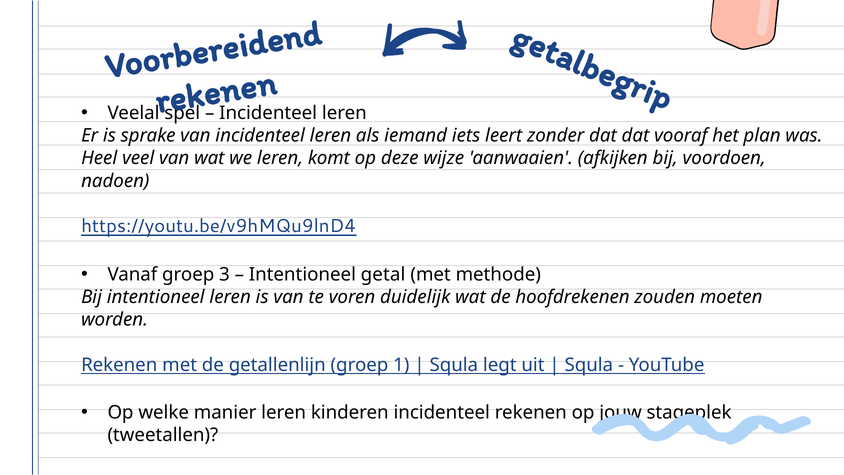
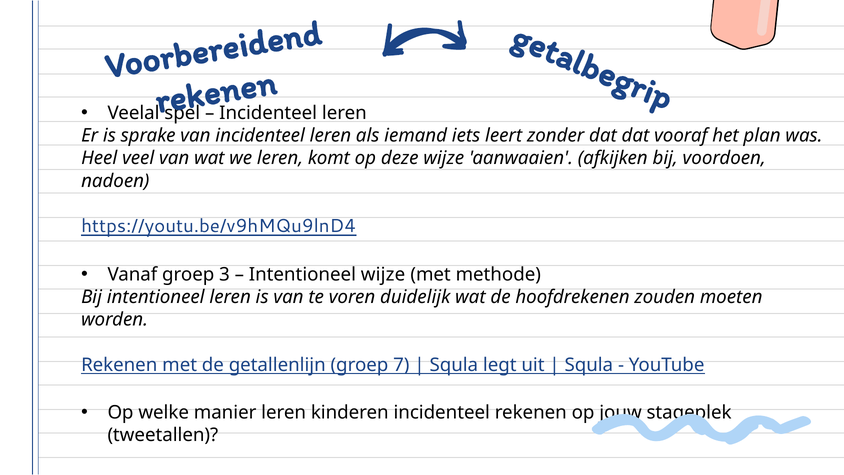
Intentioneel getal: getal -> wijze (383, 275)
1: 1 -> 7 (401, 365)
